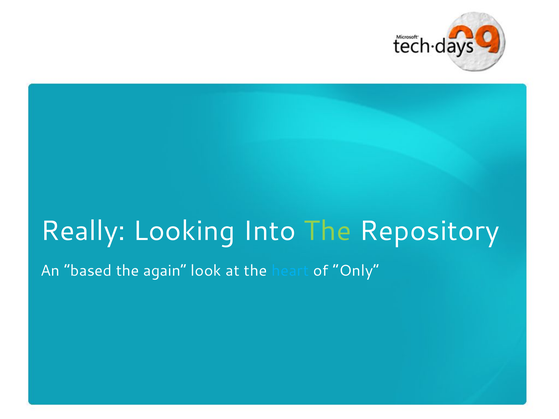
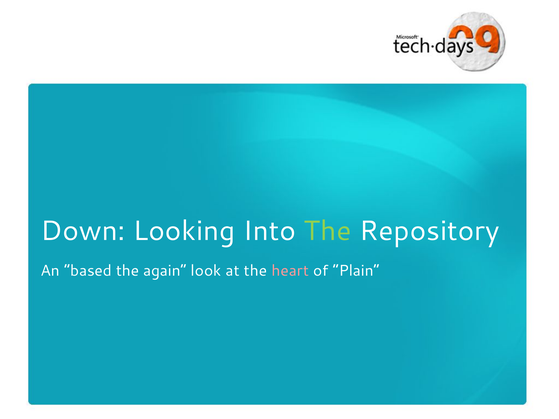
Really: Really -> Down (83, 231)
heart colour: light blue -> pink (290, 271)
Only: Only -> Plain (356, 271)
